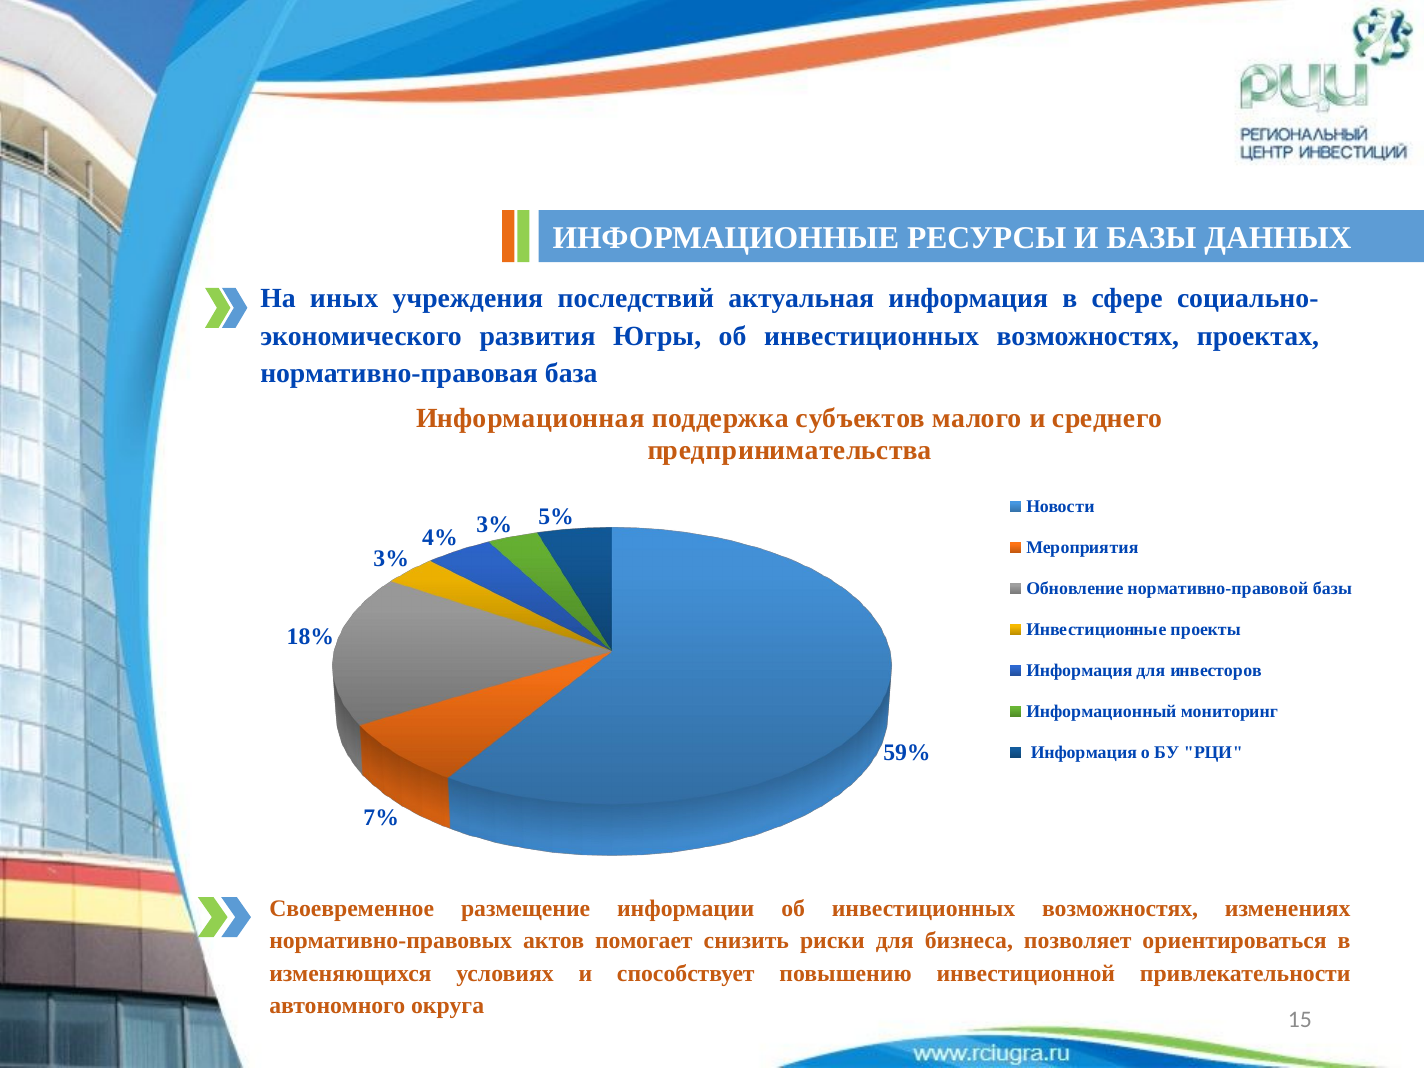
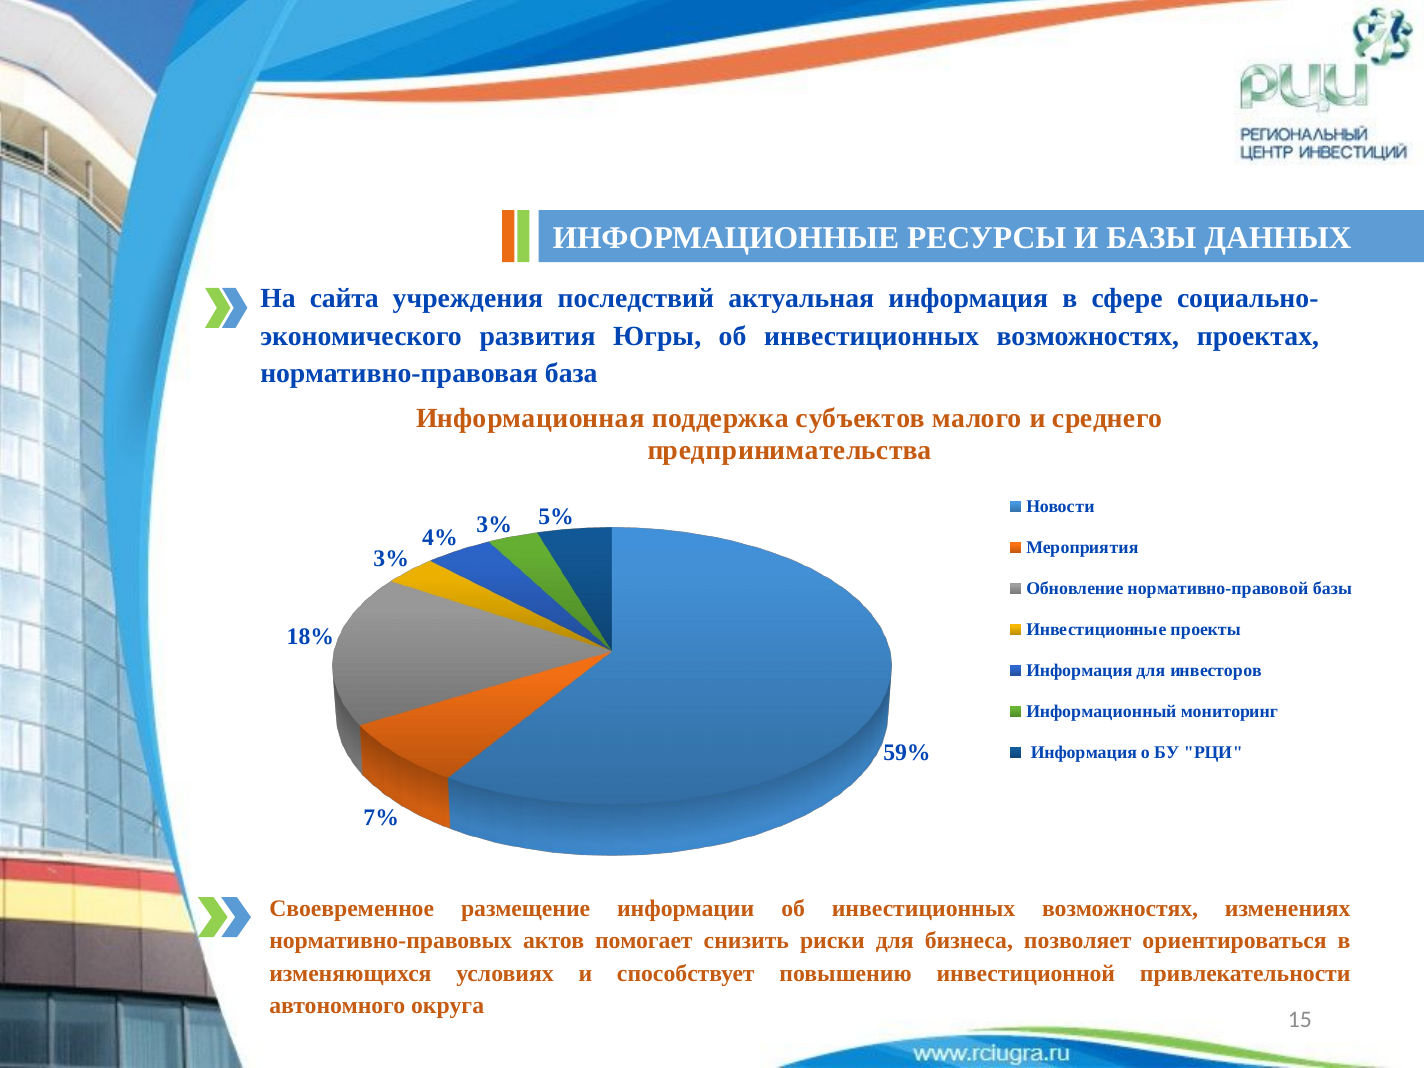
иных: иных -> сайта (344, 298)
